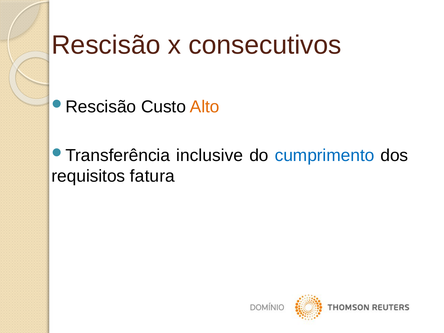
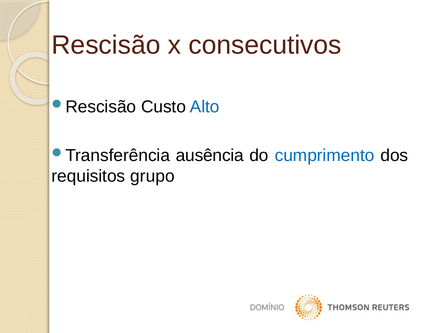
Alto colour: orange -> blue (205, 107)
inclusive: inclusive -> ausência (210, 156)
fatura: fatura -> grupo (152, 176)
